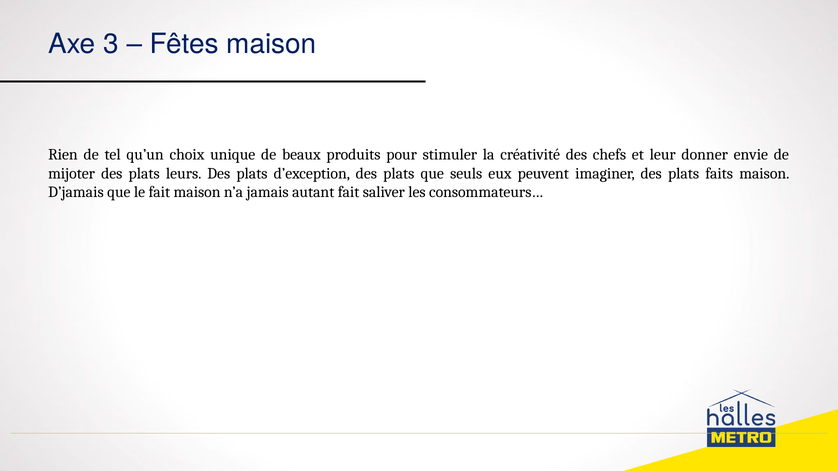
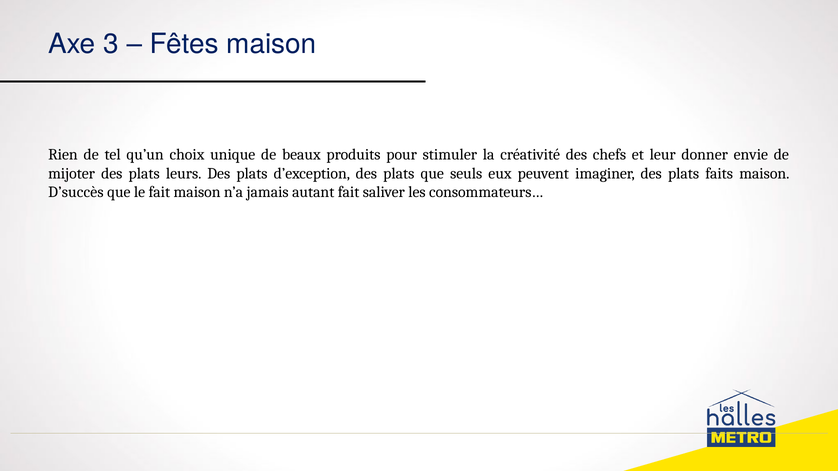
D’jamais: D’jamais -> D’succès (76, 192)
